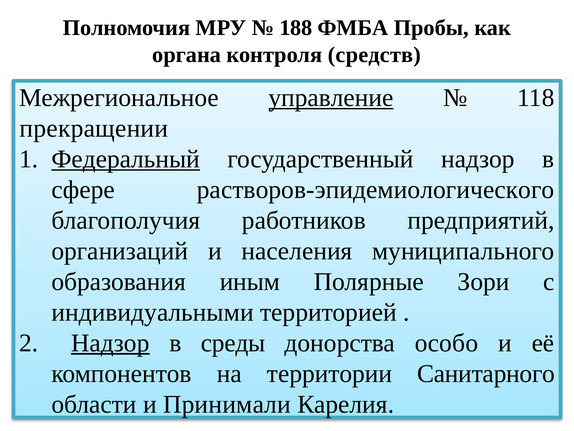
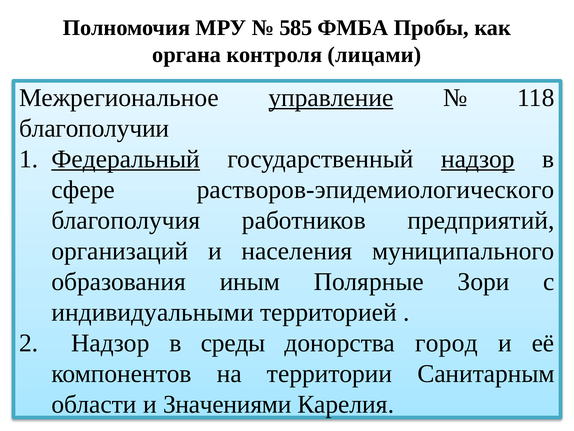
188: 188 -> 585 (296, 28)
средств: средств -> лицами (374, 55)
прекращении: прекращении -> благополучии (94, 128)
надзор underline: none -> present (478, 159)
Надзор underline: present -> none (110, 343)
особо: особо -> город (446, 343)
Санитарного: Санитарного -> Санитарным (486, 373)
Принимали: Принимали -> Значениями (227, 404)
